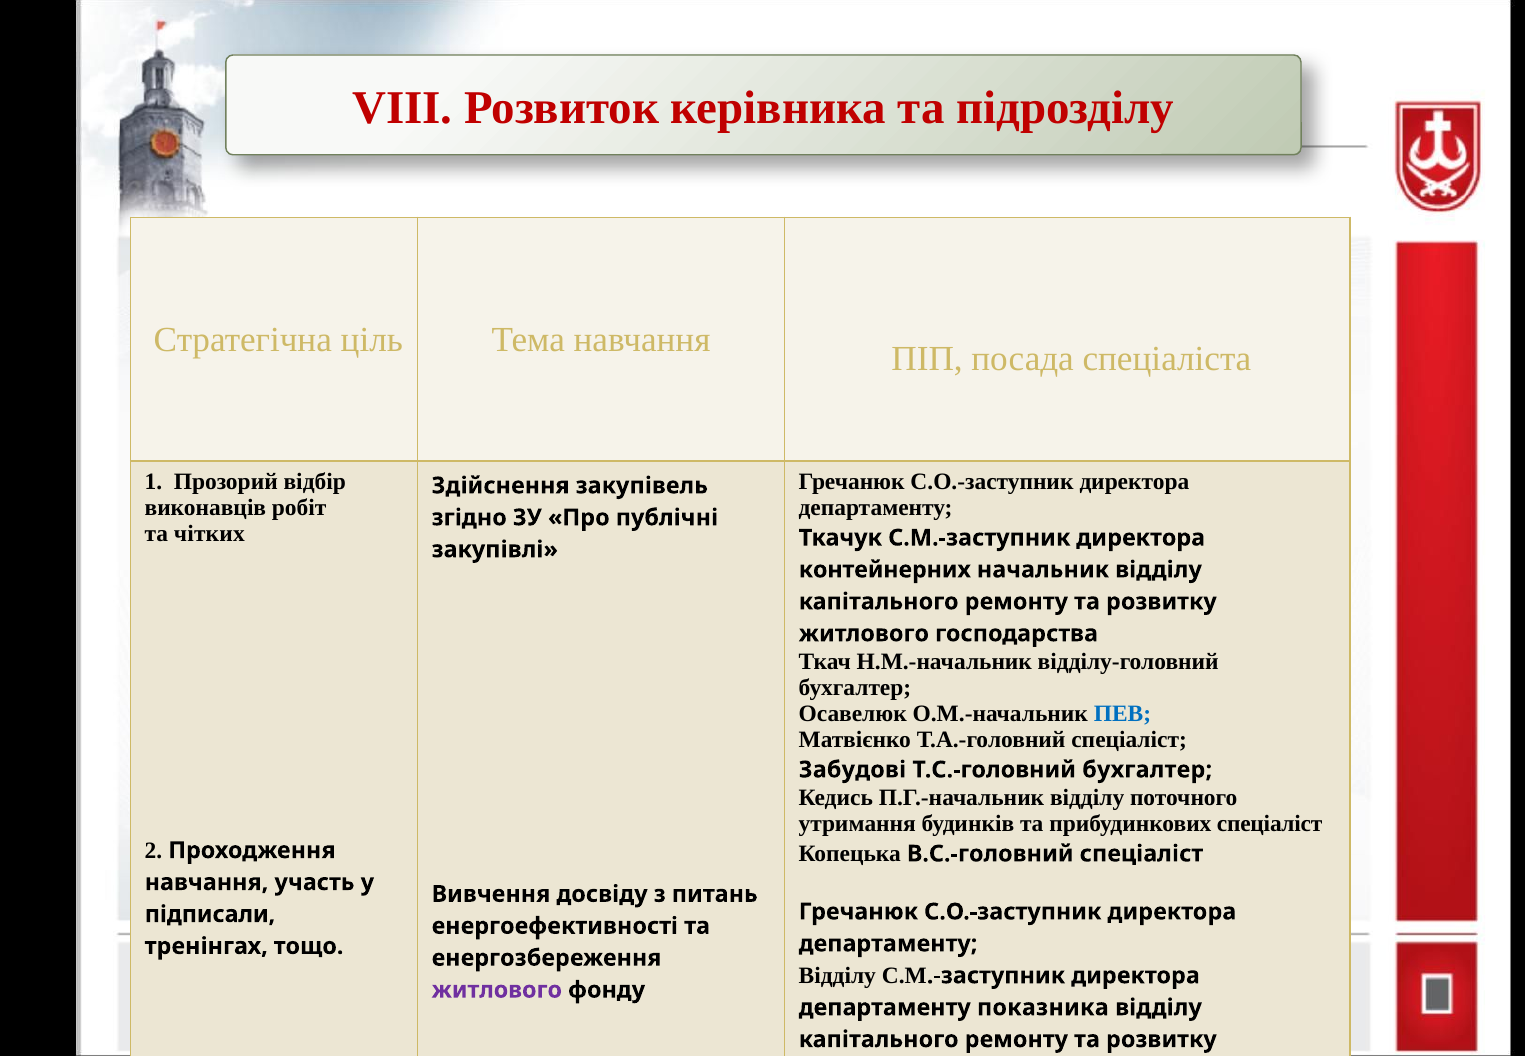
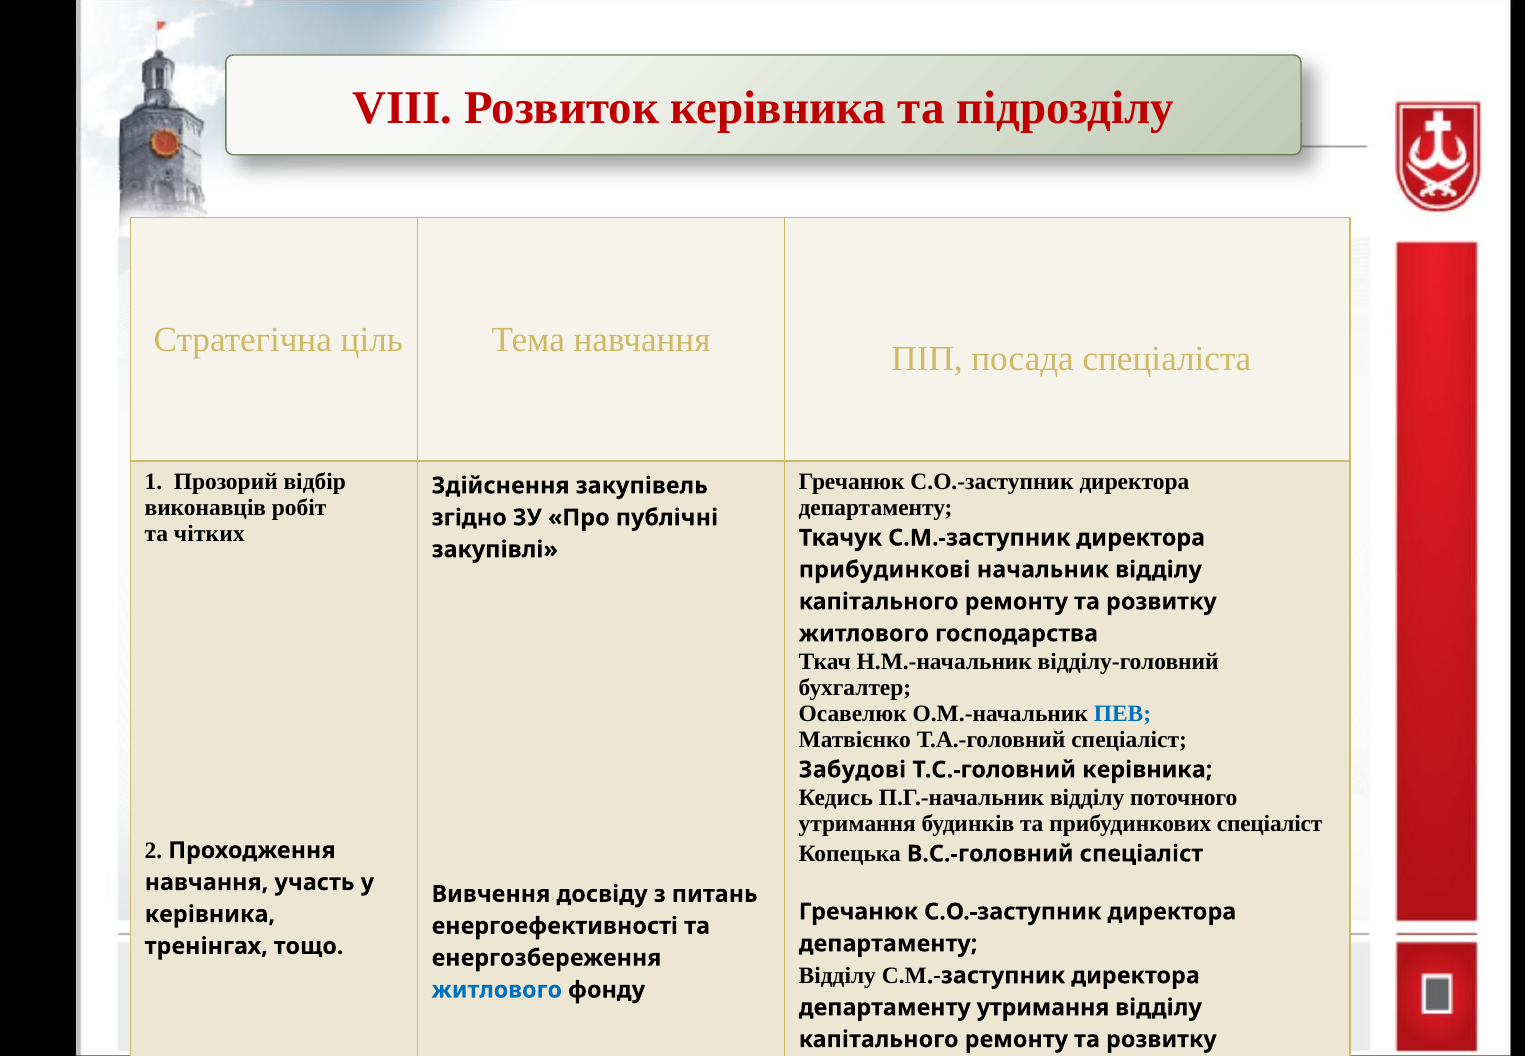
контейнерних: контейнерних -> прибудинкові (885, 570)
Т.С.-головний бухгалтер: бухгалтер -> керівника (1147, 770)
підписали: підписали -> керівника (210, 914)
житлового colour: purple -> blue (497, 990)
департаменту показника: показника -> утримання (1043, 1007)
